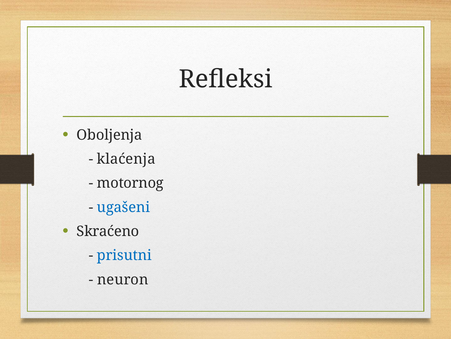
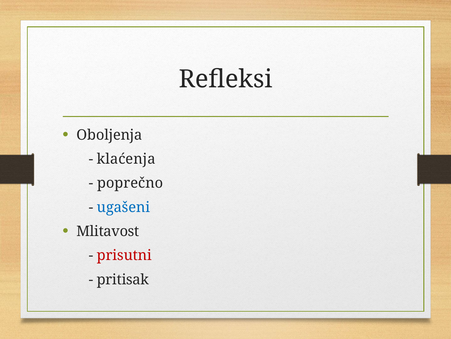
motornog: motornog -> poprečno (130, 183)
Skraćeno: Skraćeno -> Mlitavost (108, 231)
prisutni colour: blue -> red (124, 255)
neuron: neuron -> pritisak (123, 279)
